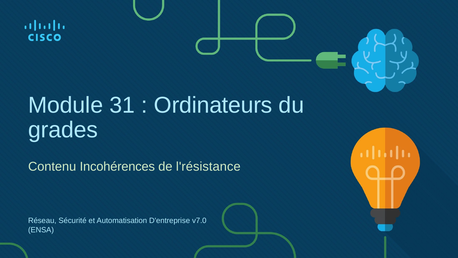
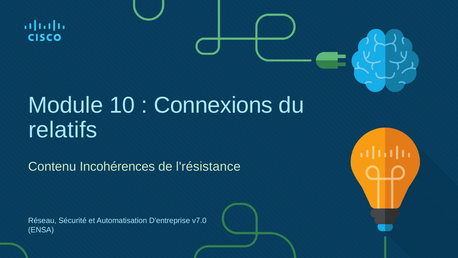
31: 31 -> 10 (122, 105)
Ordinateurs: Ordinateurs -> Connexions (213, 105)
grades: grades -> relatifs (63, 130)
